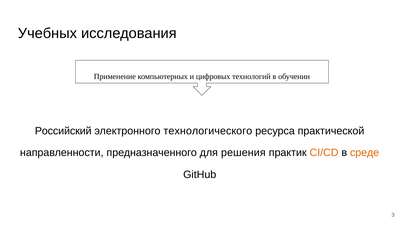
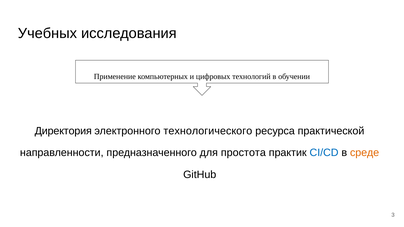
Российский: Российский -> Директория (63, 131)
решения: решения -> простота (243, 153)
CI/CD colour: orange -> blue (324, 153)
